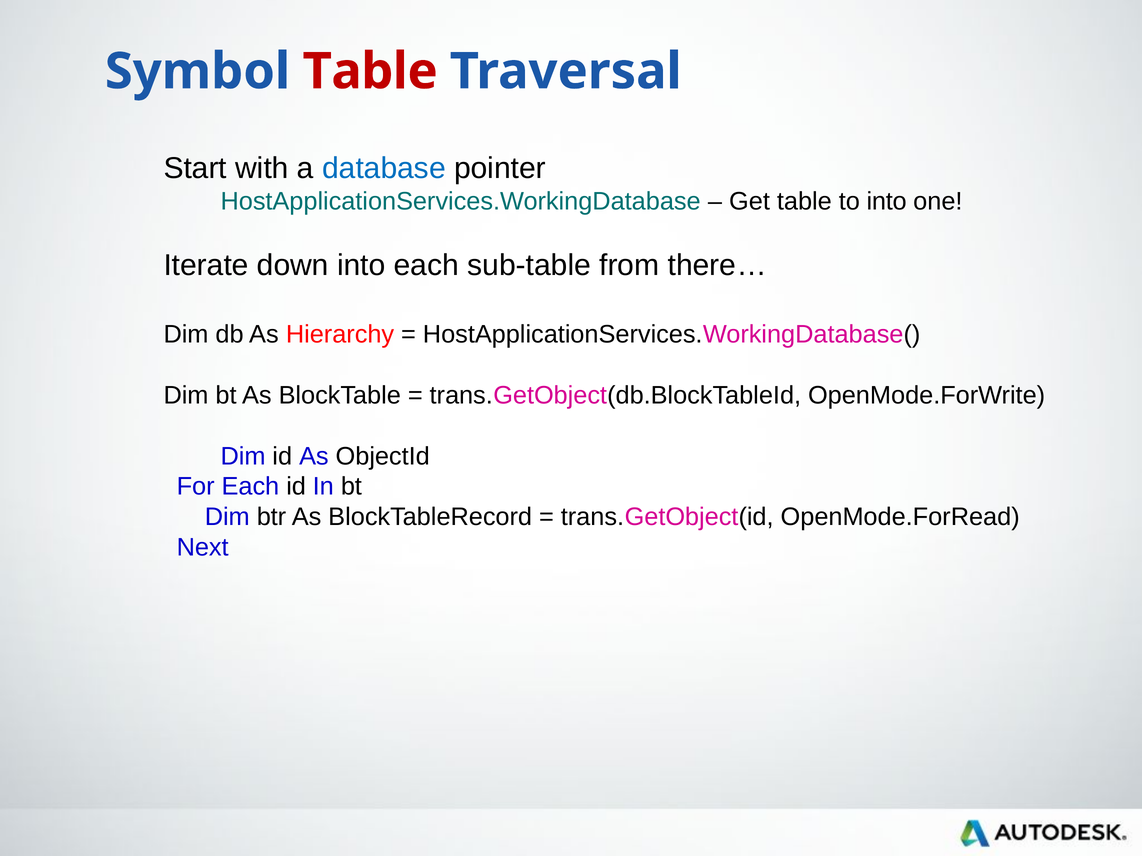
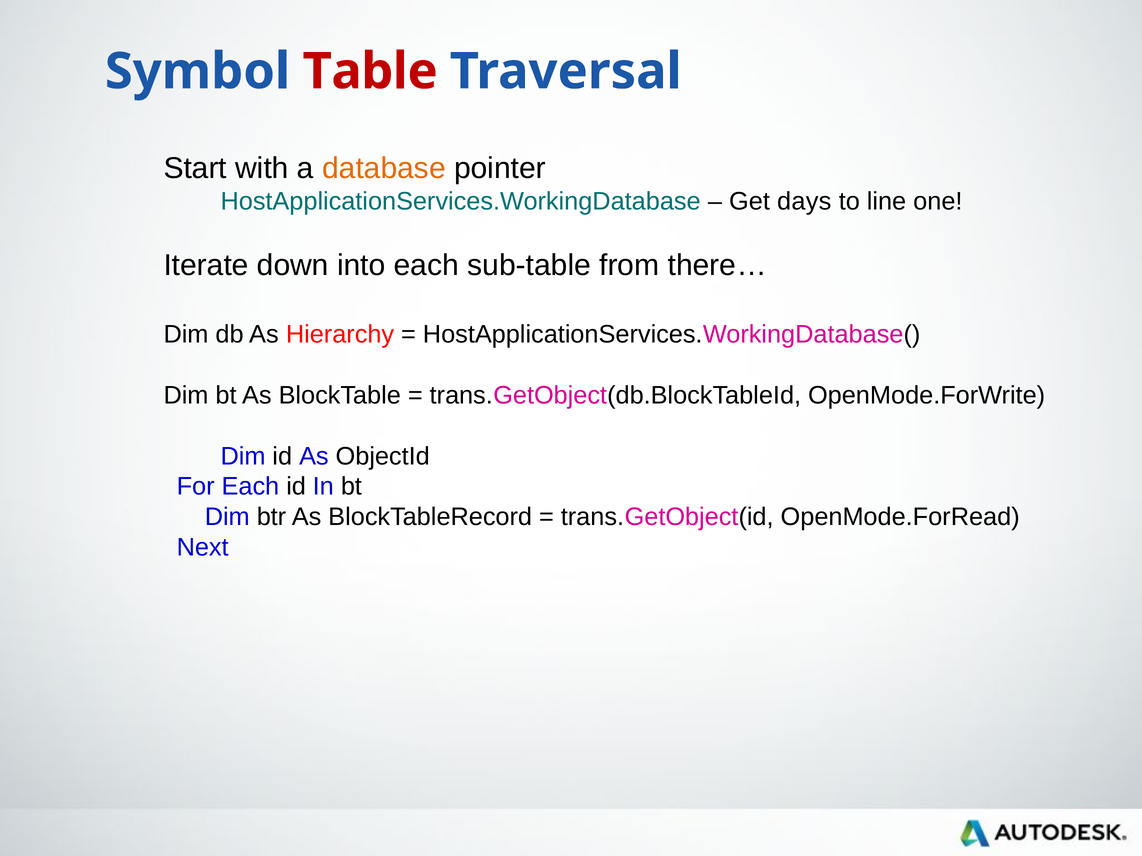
database colour: blue -> orange (384, 169)
Get table: table -> days (804, 202)
to into: into -> line (887, 202)
